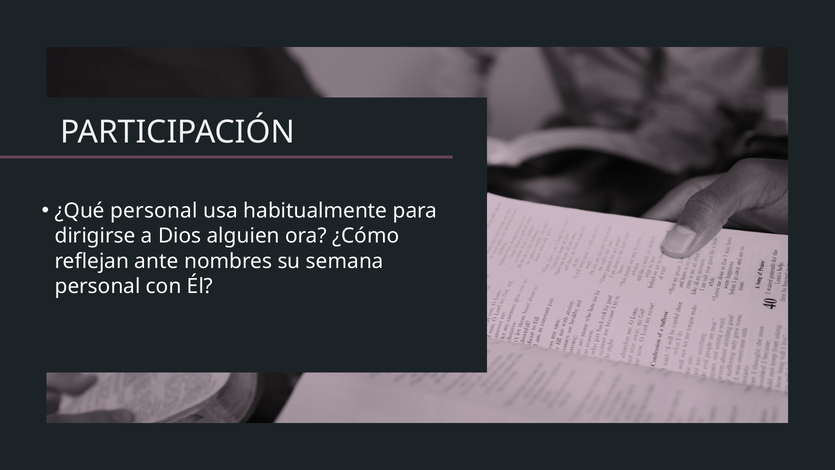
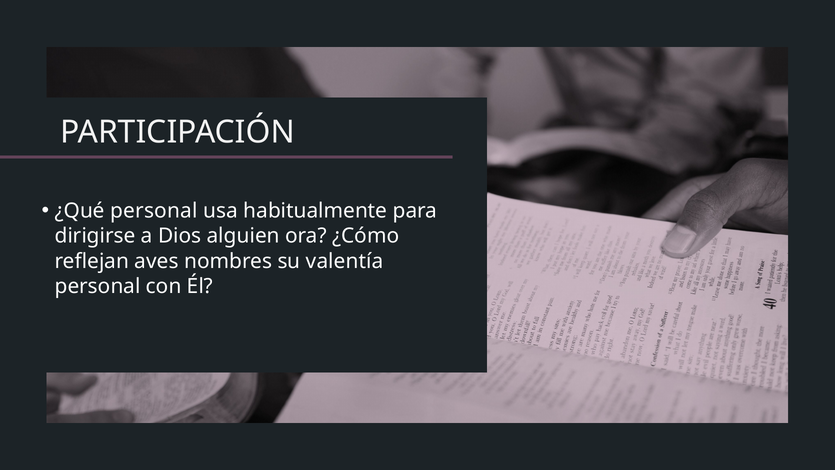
ante: ante -> aves (157, 261)
semana: semana -> valentía (345, 261)
